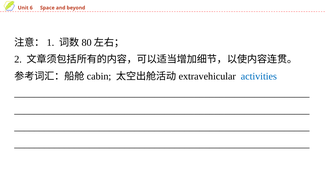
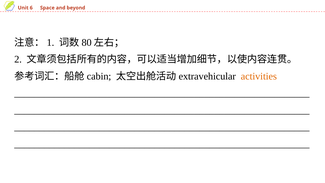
activities colour: blue -> orange (259, 76)
